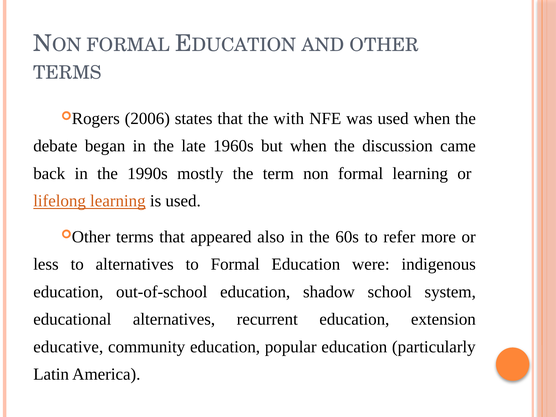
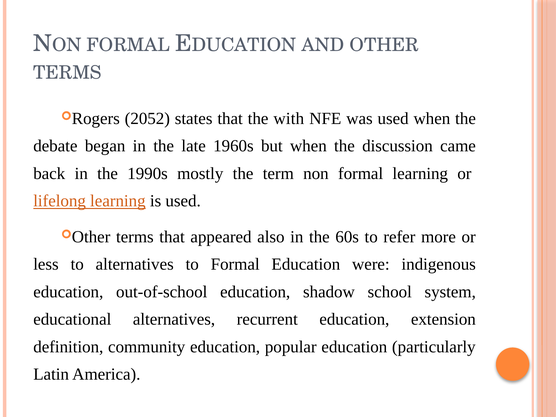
2006: 2006 -> 2052 (147, 119)
educative: educative -> definition (68, 347)
